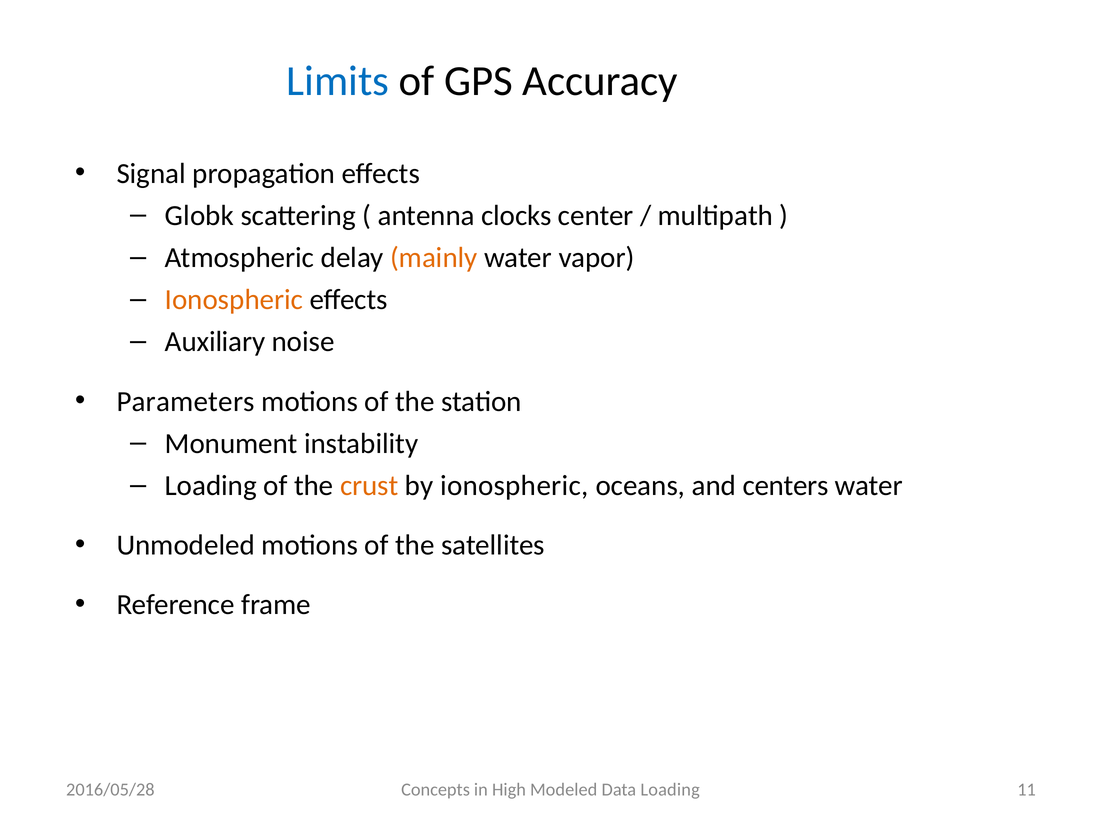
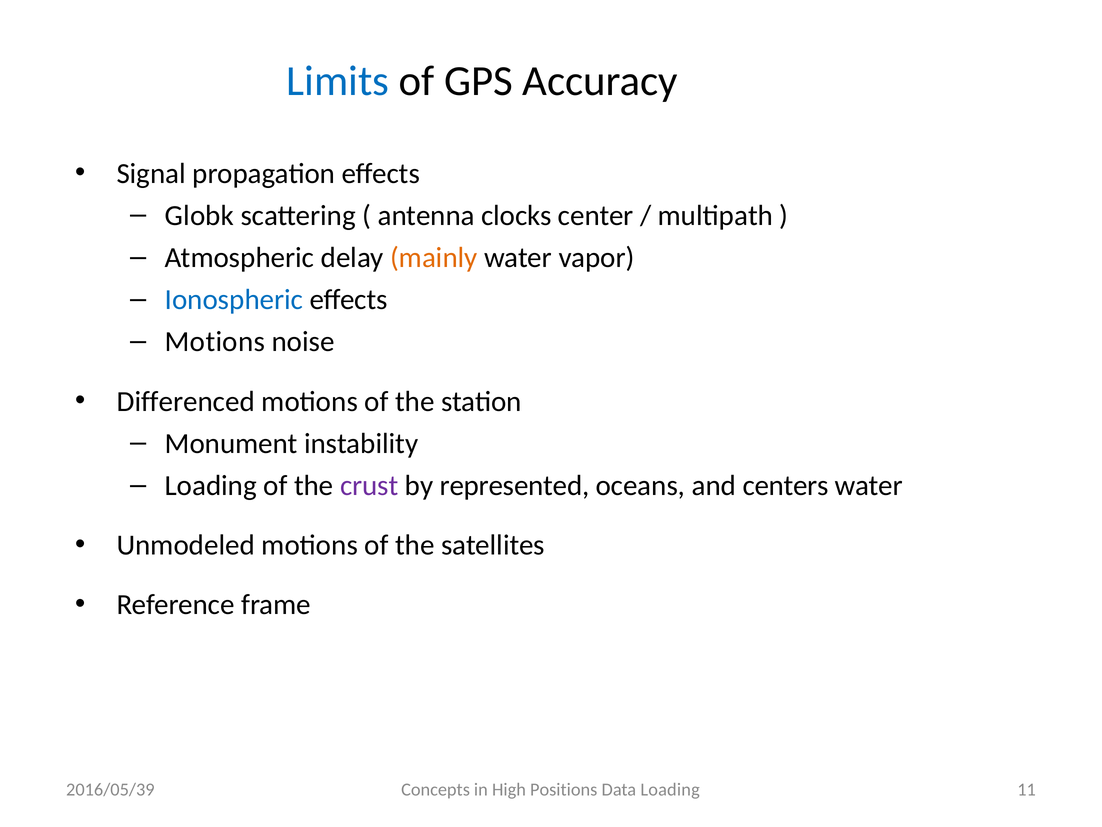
Ionospheric colour: orange -> blue (234, 300)
Auxiliary: Auxiliary -> Motions (215, 342)
Parameters: Parameters -> Differenced (186, 401)
crust colour: orange -> purple (369, 485)
by ionospheric: ionospheric -> represented (514, 485)
Modeled: Modeled -> Positions (564, 789)
2016/05/28: 2016/05/28 -> 2016/05/39 (110, 789)
